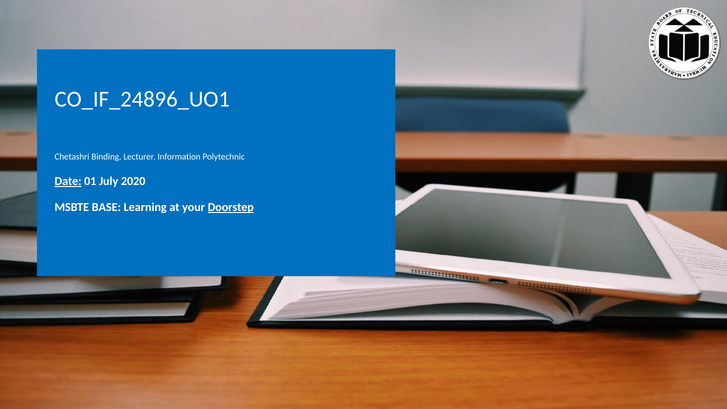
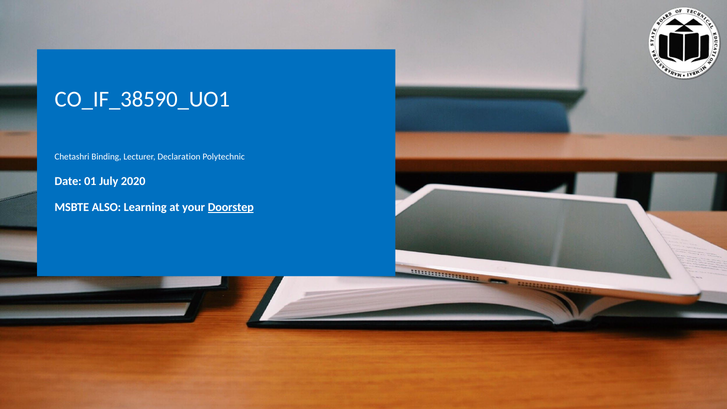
CO_IF_24896_UO1: CO_IF_24896_UO1 -> CO_IF_38590_UO1 (142, 99)
Information: Information -> Declaration (179, 157)
Date underline: present -> none (68, 181)
BASE: BASE -> ALSO (106, 207)
